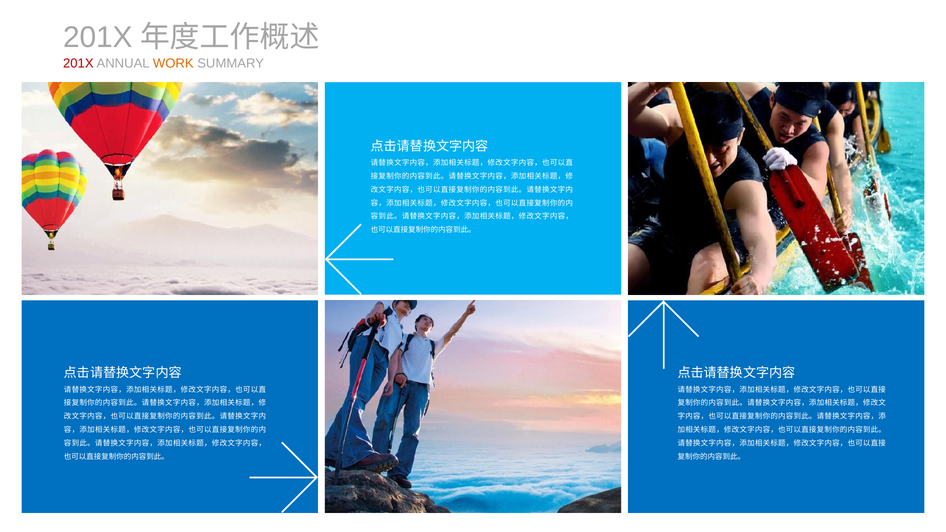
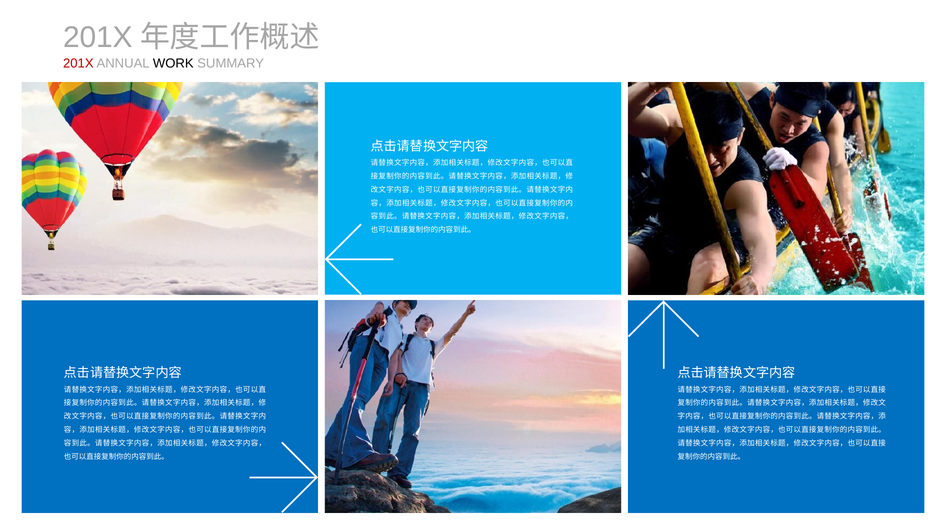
WORK colour: orange -> black (173, 63)
